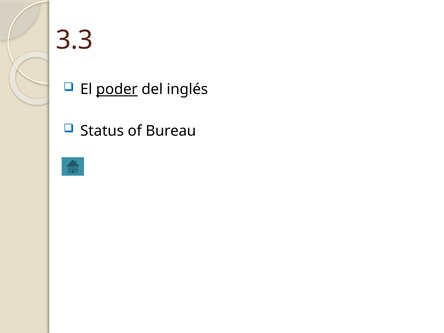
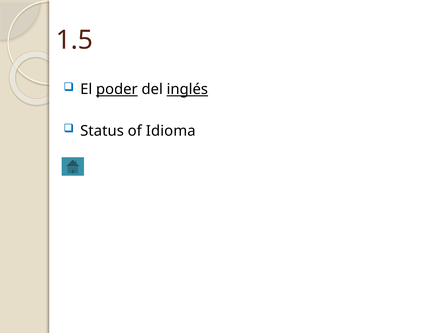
3.3: 3.3 -> 1.5 (74, 40)
inglés underline: none -> present (187, 89)
Bureau: Bureau -> Idioma (171, 131)
